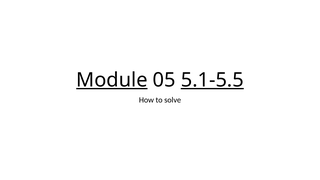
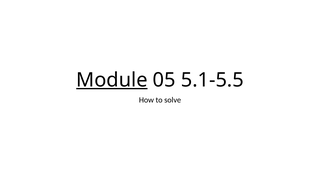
5.1-5.5 underline: present -> none (212, 80)
